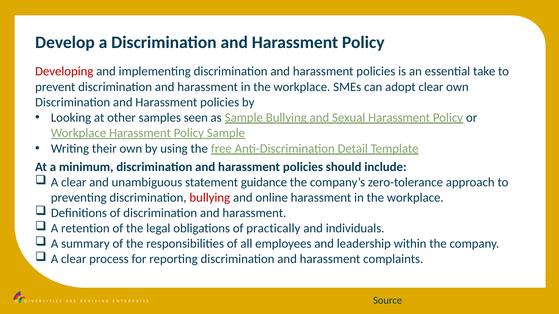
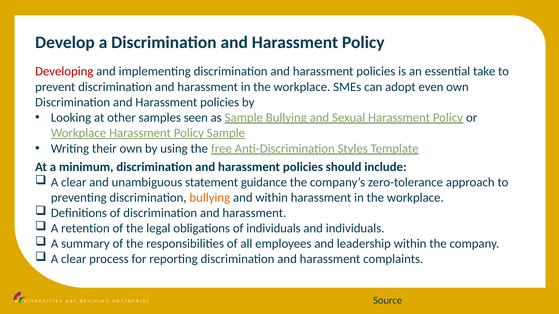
adopt clear: clear -> even (431, 87)
Detail: Detail -> Styles (353, 149)
bullying colour: red -> orange (210, 198)
and online: online -> within (272, 198)
of practically: practically -> individuals (273, 229)
